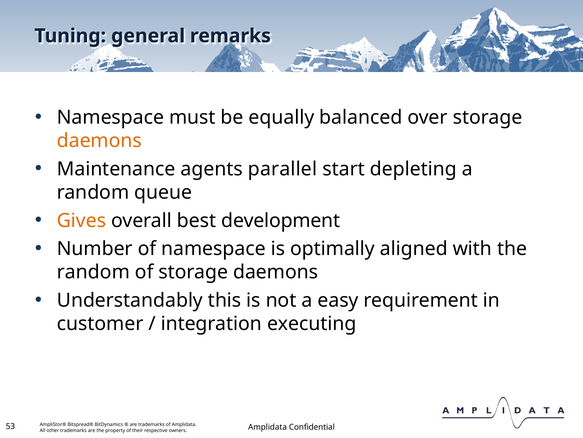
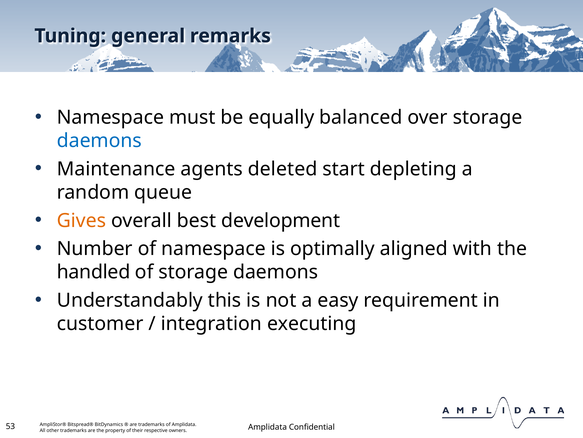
daemons colour: orange -> blue (99, 141)
parallel: parallel -> deleted (283, 169)
random: random -> handled (93, 272)
